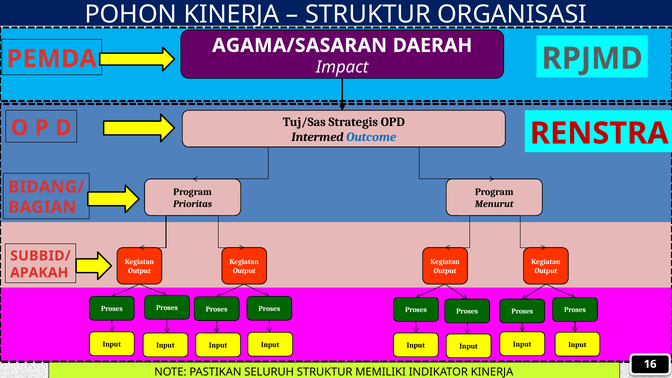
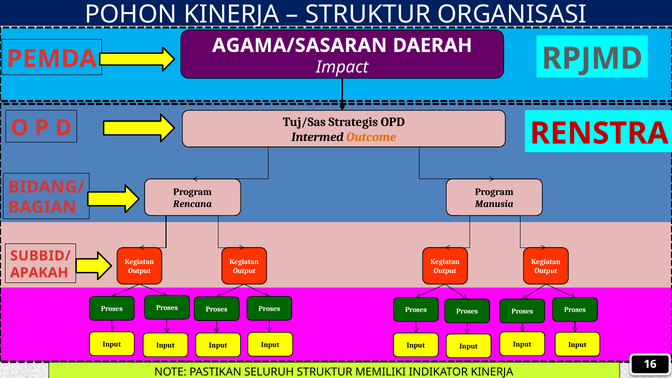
Outcome colour: blue -> orange (371, 137)
Prioritas: Prioritas -> Rencana (193, 204)
Menurut: Menurut -> Manusia (494, 204)
